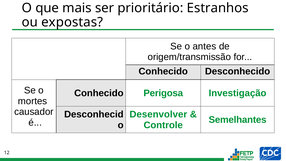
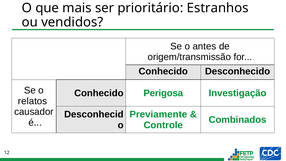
expostas: expostas -> vendidos (72, 22)
mortes: mortes -> relatos (33, 101)
Desenvolver: Desenvolver -> Previamente (158, 114)
Semelhantes: Semelhantes -> Combinados (238, 120)
